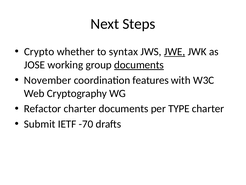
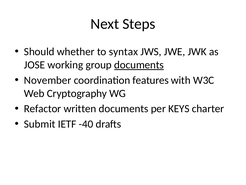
Crypto: Crypto -> Should (39, 52)
JWE underline: present -> none (175, 52)
Refactor charter: charter -> written (80, 108)
TYPE: TYPE -> KEYS (179, 108)
-70: -70 -> -40 (86, 124)
